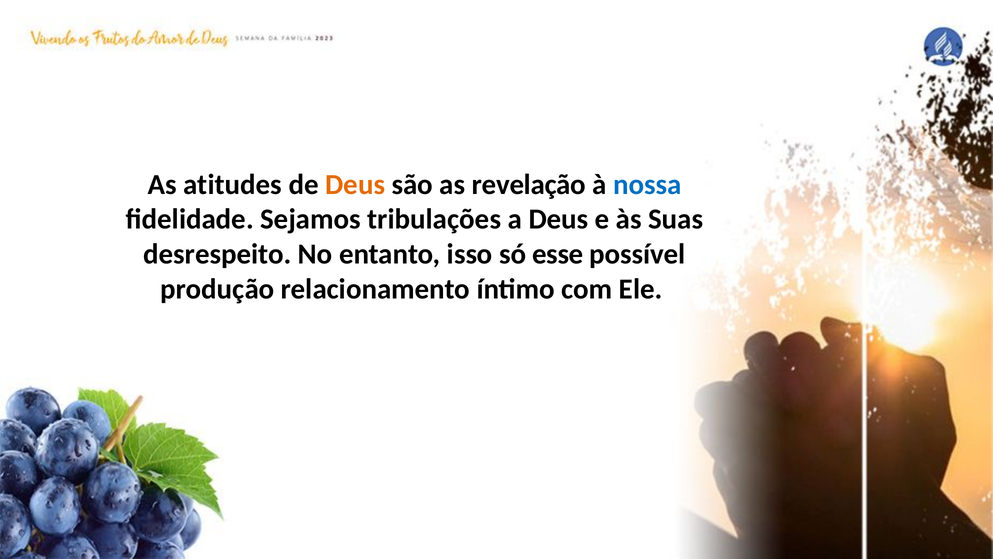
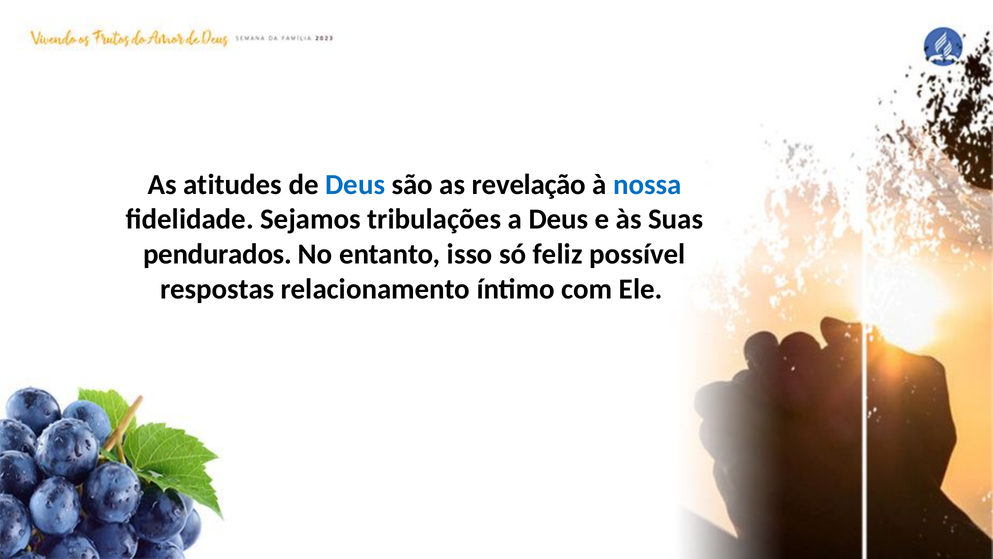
Deus colour: orange -> blue (355, 184)
desrespeito: desrespeito -> pendurados (217, 254)
esse: esse -> feliz (558, 254)
produção: produção -> respostas (217, 289)
